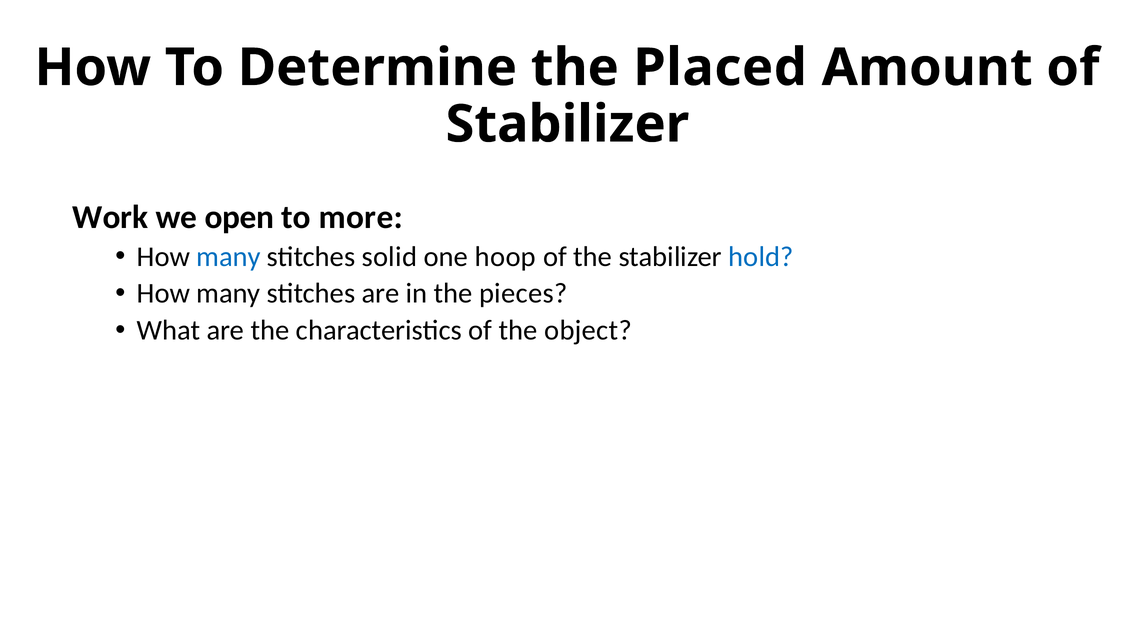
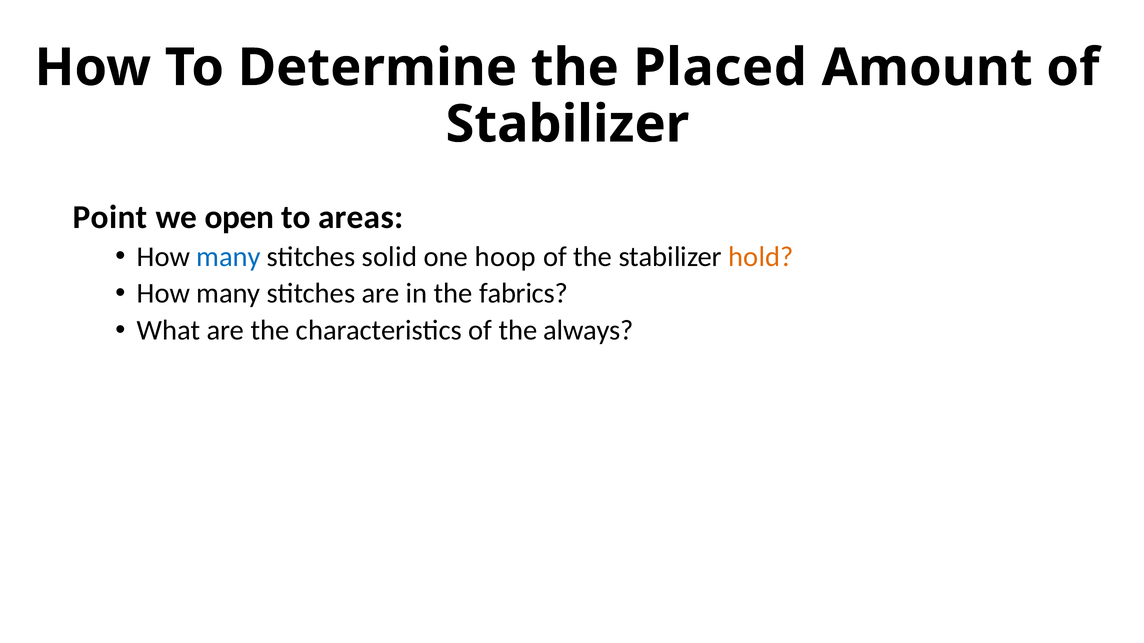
Work: Work -> Point (110, 217)
more: more -> areas (361, 217)
hold colour: blue -> orange (761, 257)
pieces: pieces -> fabrics (524, 294)
object: object -> always (588, 330)
